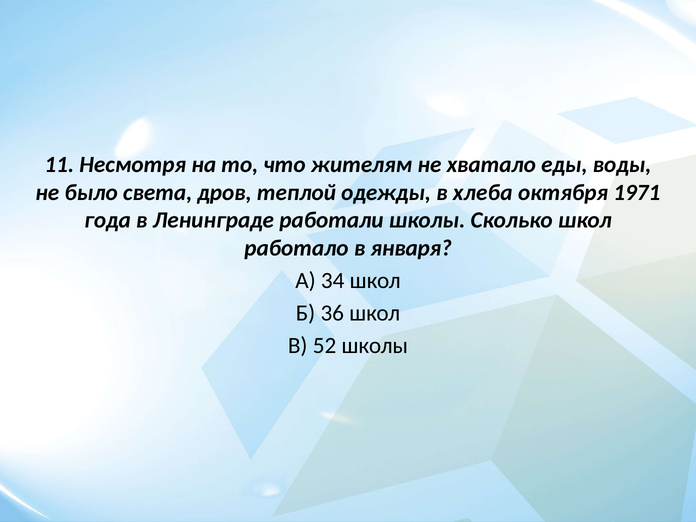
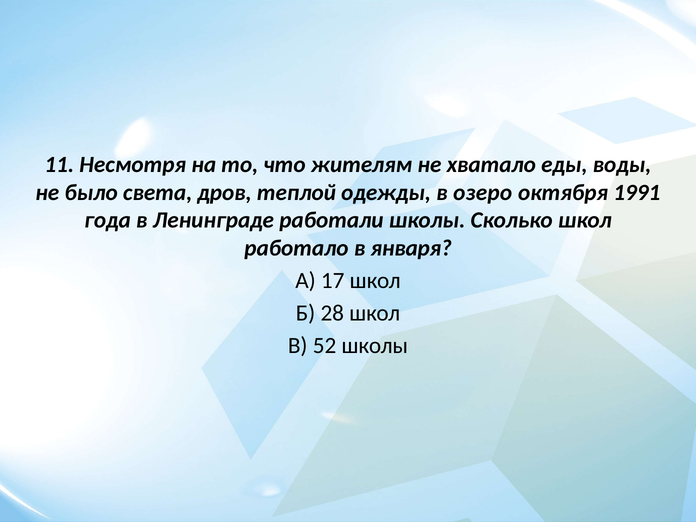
хлеба: хлеба -> озеро (483, 192)
1971: 1971 -> 1991 (637, 192)
34: 34 -> 17 (333, 280)
36: 36 -> 28 (332, 313)
